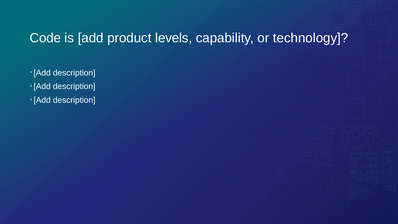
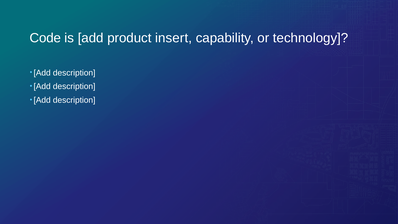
levels: levels -> insert (174, 38)
